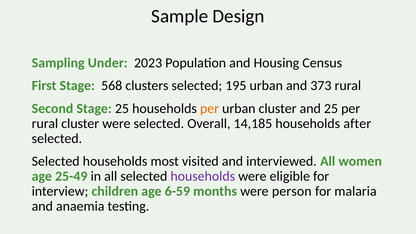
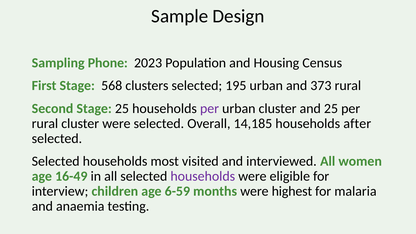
Under: Under -> Phone (108, 63)
per colour: orange -> purple (210, 109)
25-49: 25-49 -> 16-49 (71, 176)
person: person -> highest (292, 191)
